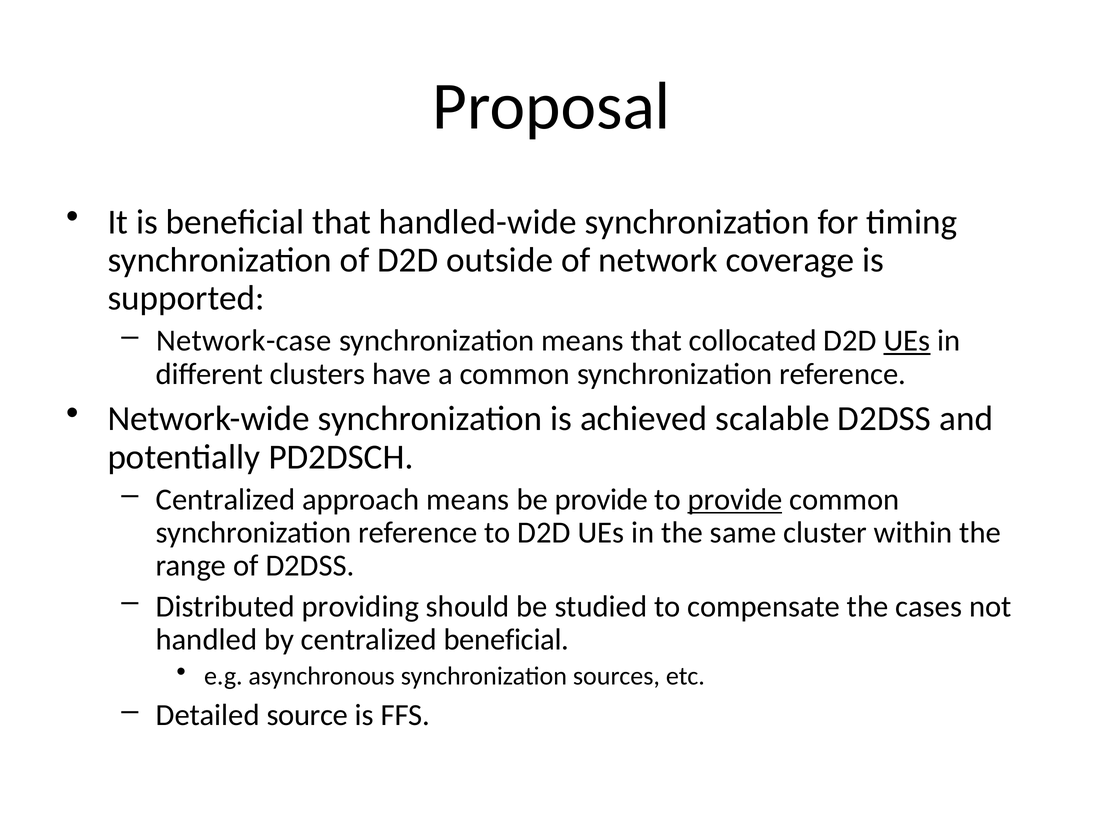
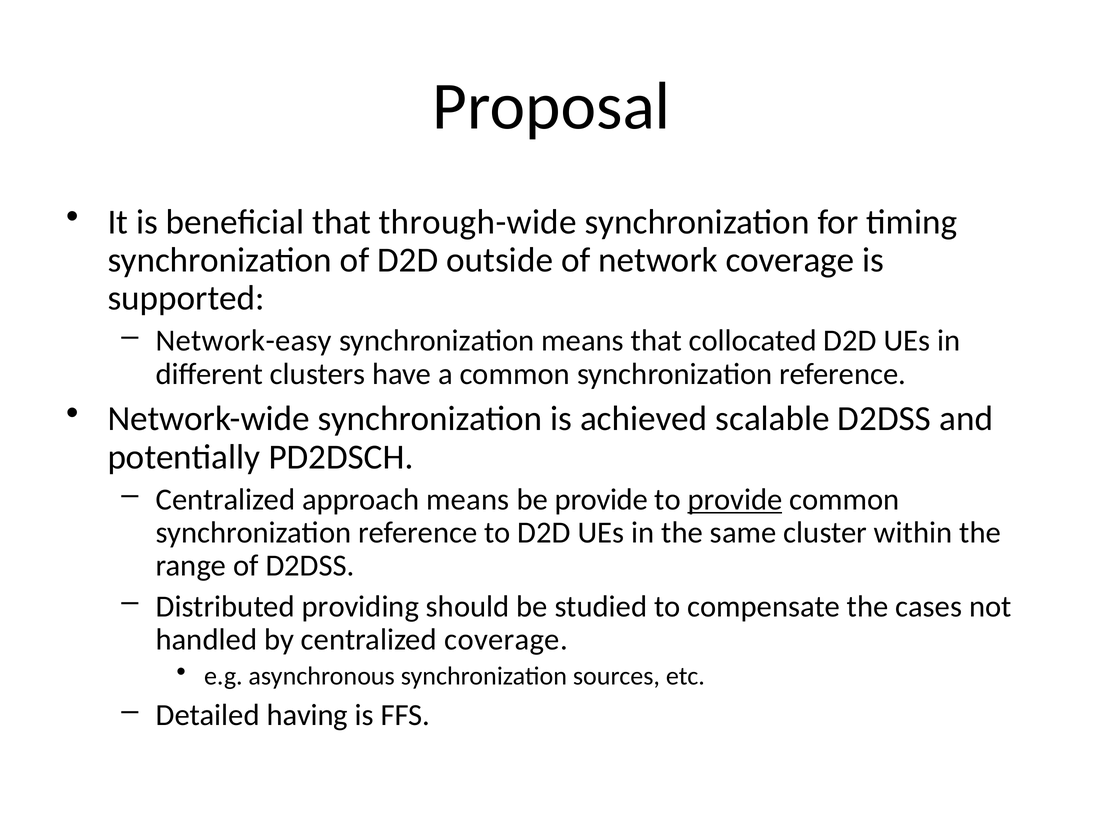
handled-wide: handled-wide -> through-wide (478, 222)
Network-case: Network-case -> Network-easy (244, 341)
UEs underline: present -> none (907, 341)
centralized beneficial: beneficial -> coverage (506, 640)
source: source -> having (307, 715)
